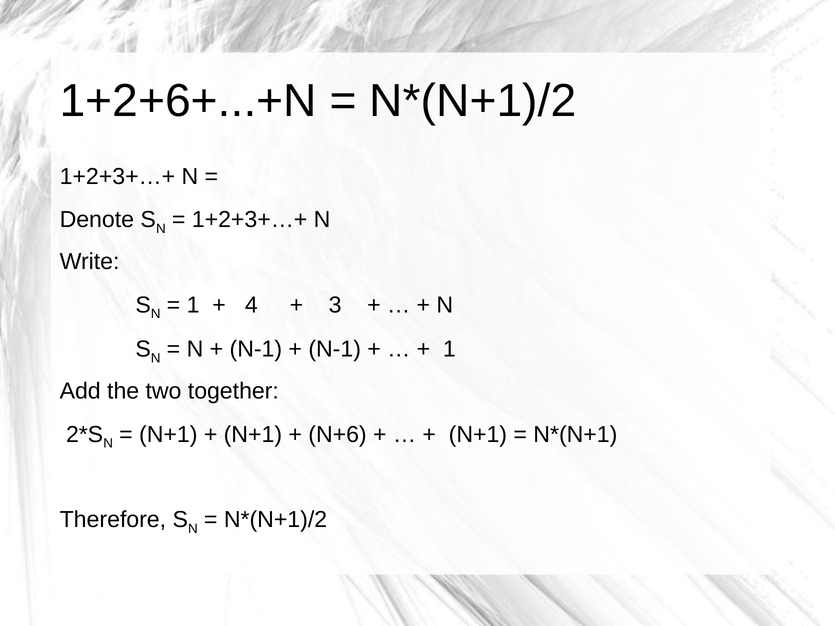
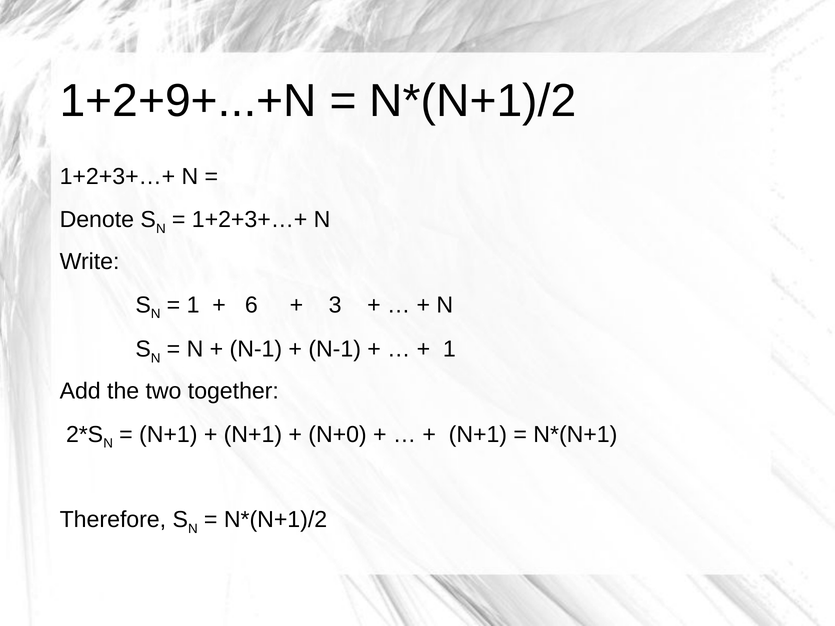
1+2+6+...+N: 1+2+6+...+N -> 1+2+9+...+N (188, 101)
4: 4 -> 6 (251, 305)
N+6: N+6 -> N+0 (338, 435)
